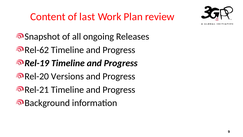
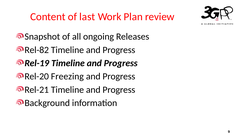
Rel-62: Rel-62 -> Rel-82 (37, 50)
Versions: Versions -> Freezing (67, 76)
